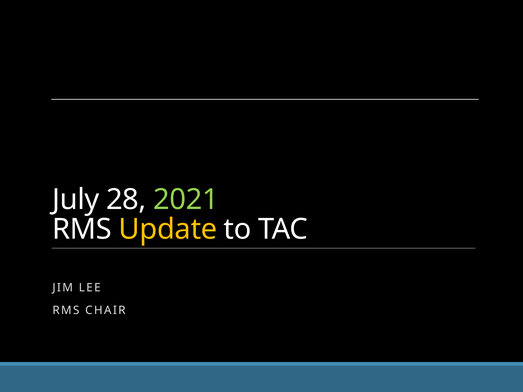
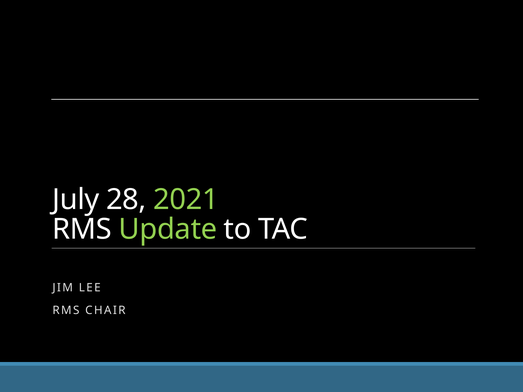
Update colour: yellow -> light green (168, 229)
